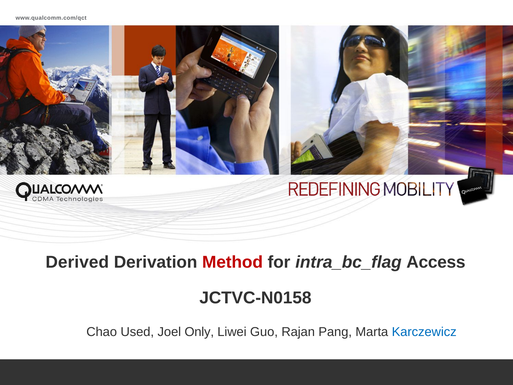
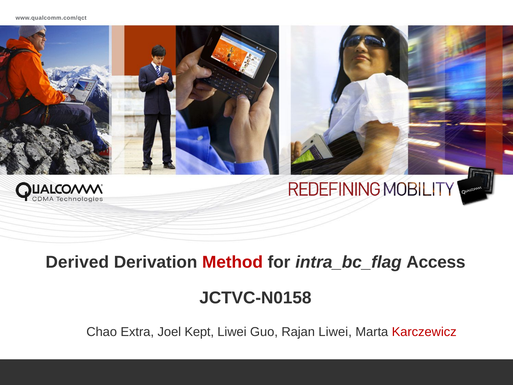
Used: Used -> Extra (137, 332)
Only: Only -> Kept (199, 332)
Rajan Pang: Pang -> Liwei (335, 332)
Karczewicz colour: blue -> red (424, 332)
